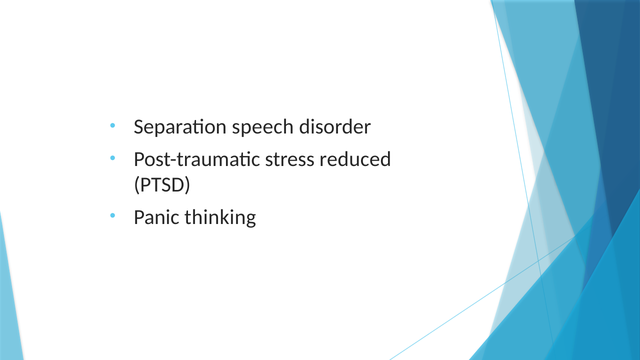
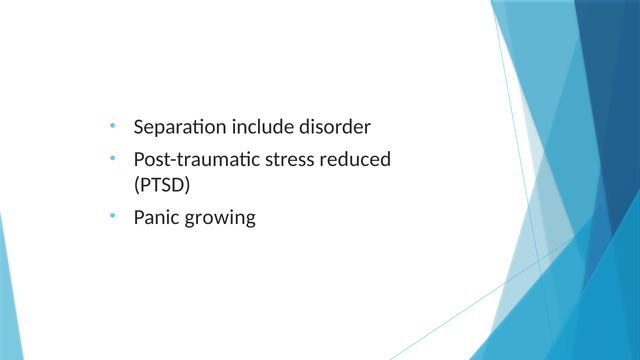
speech: speech -> include (263, 127)
thinking: thinking -> growing (220, 217)
